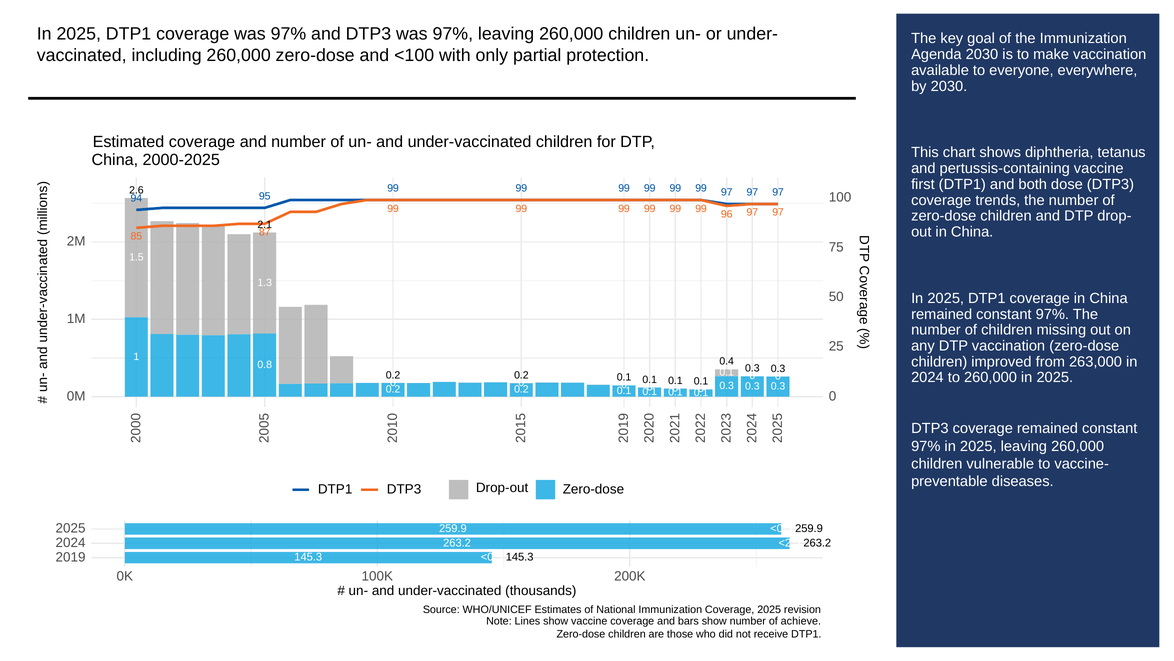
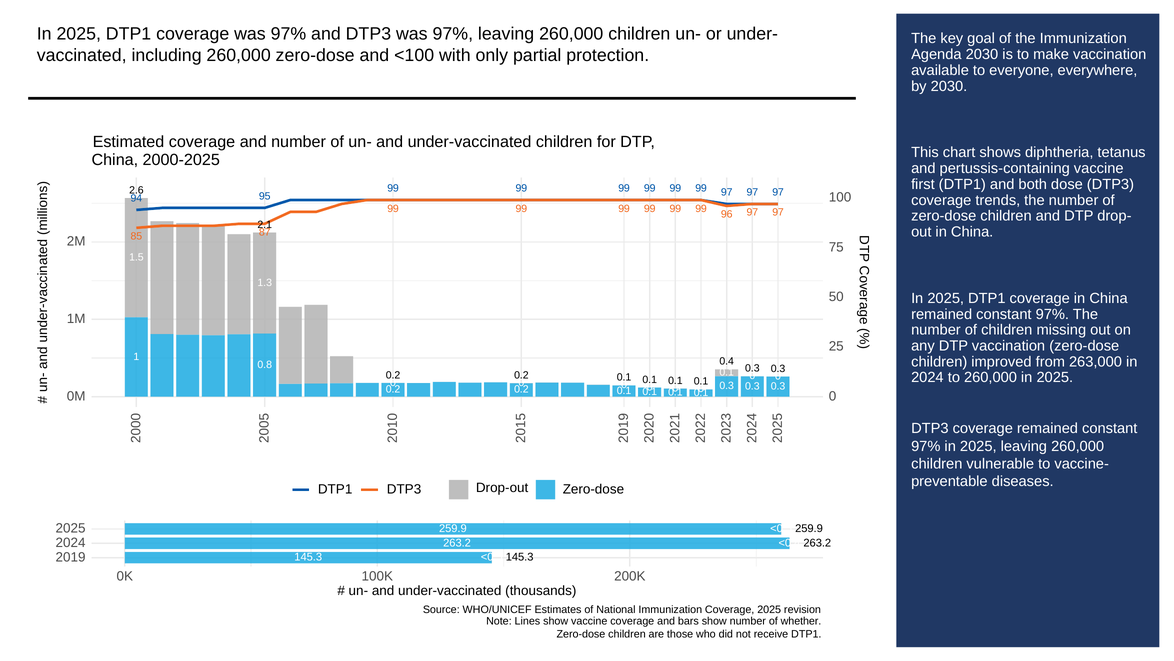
<2.5: <2.5 -> <0.4 (789, 542)
achieve: achieve -> whether (801, 621)
